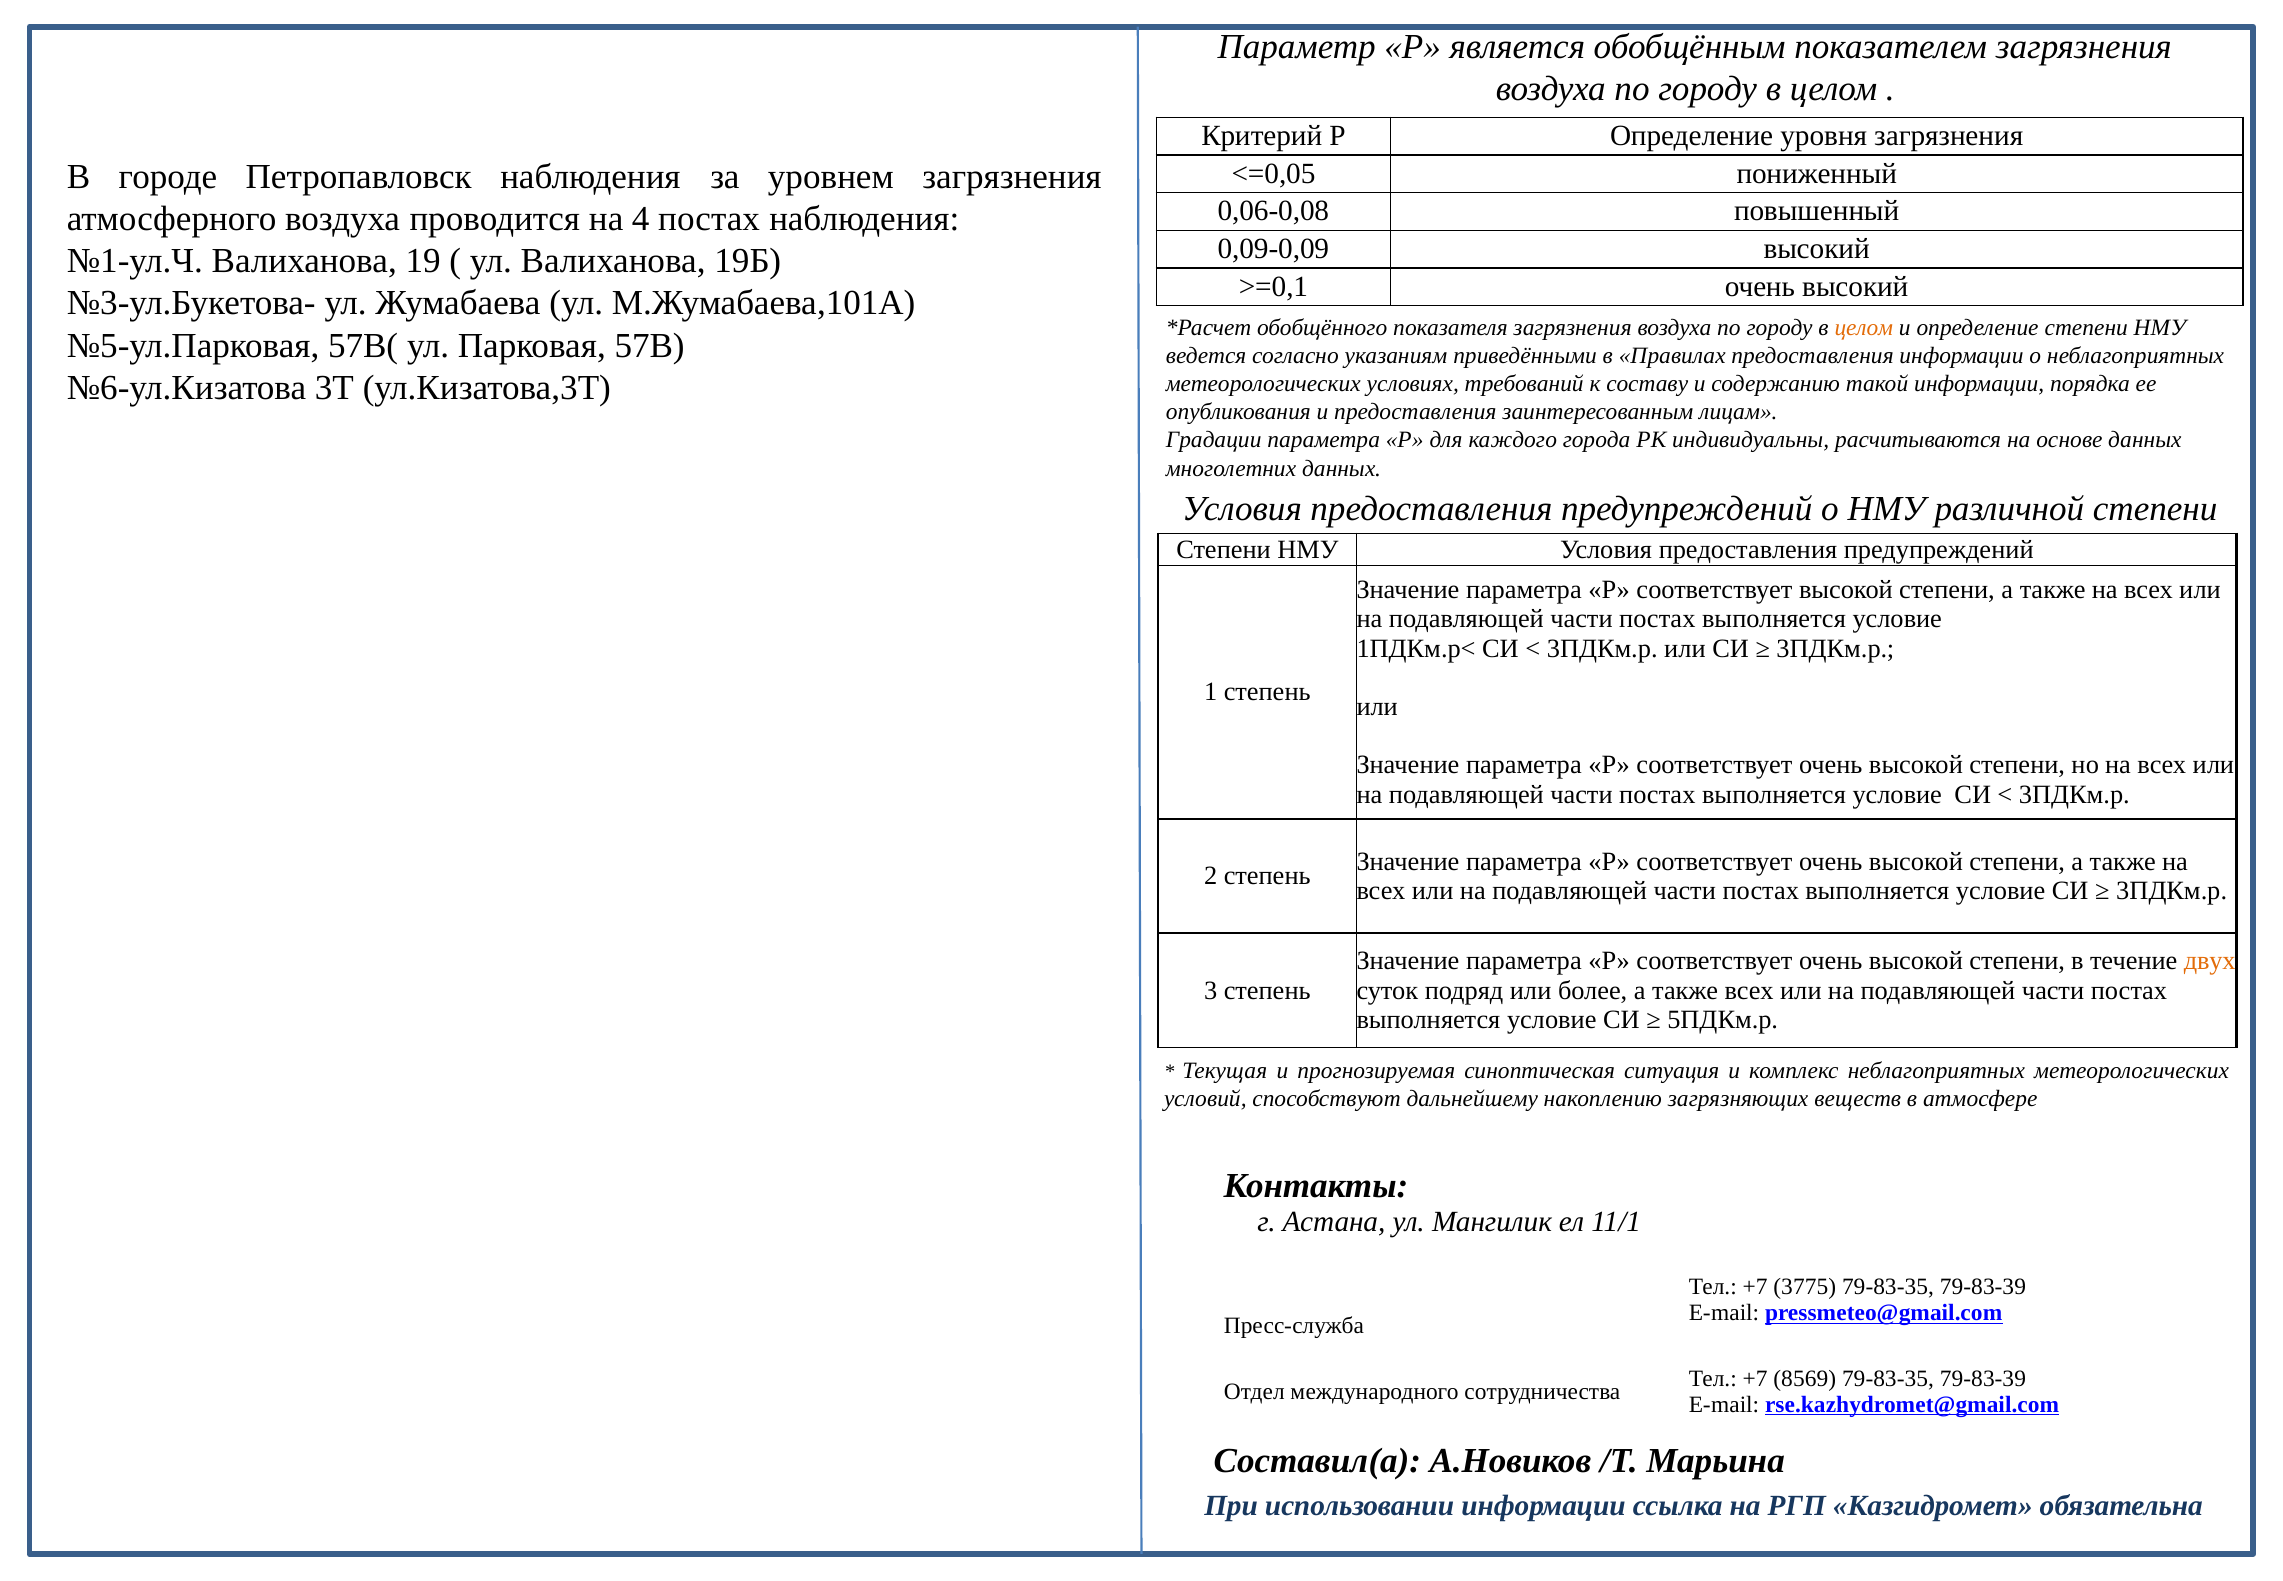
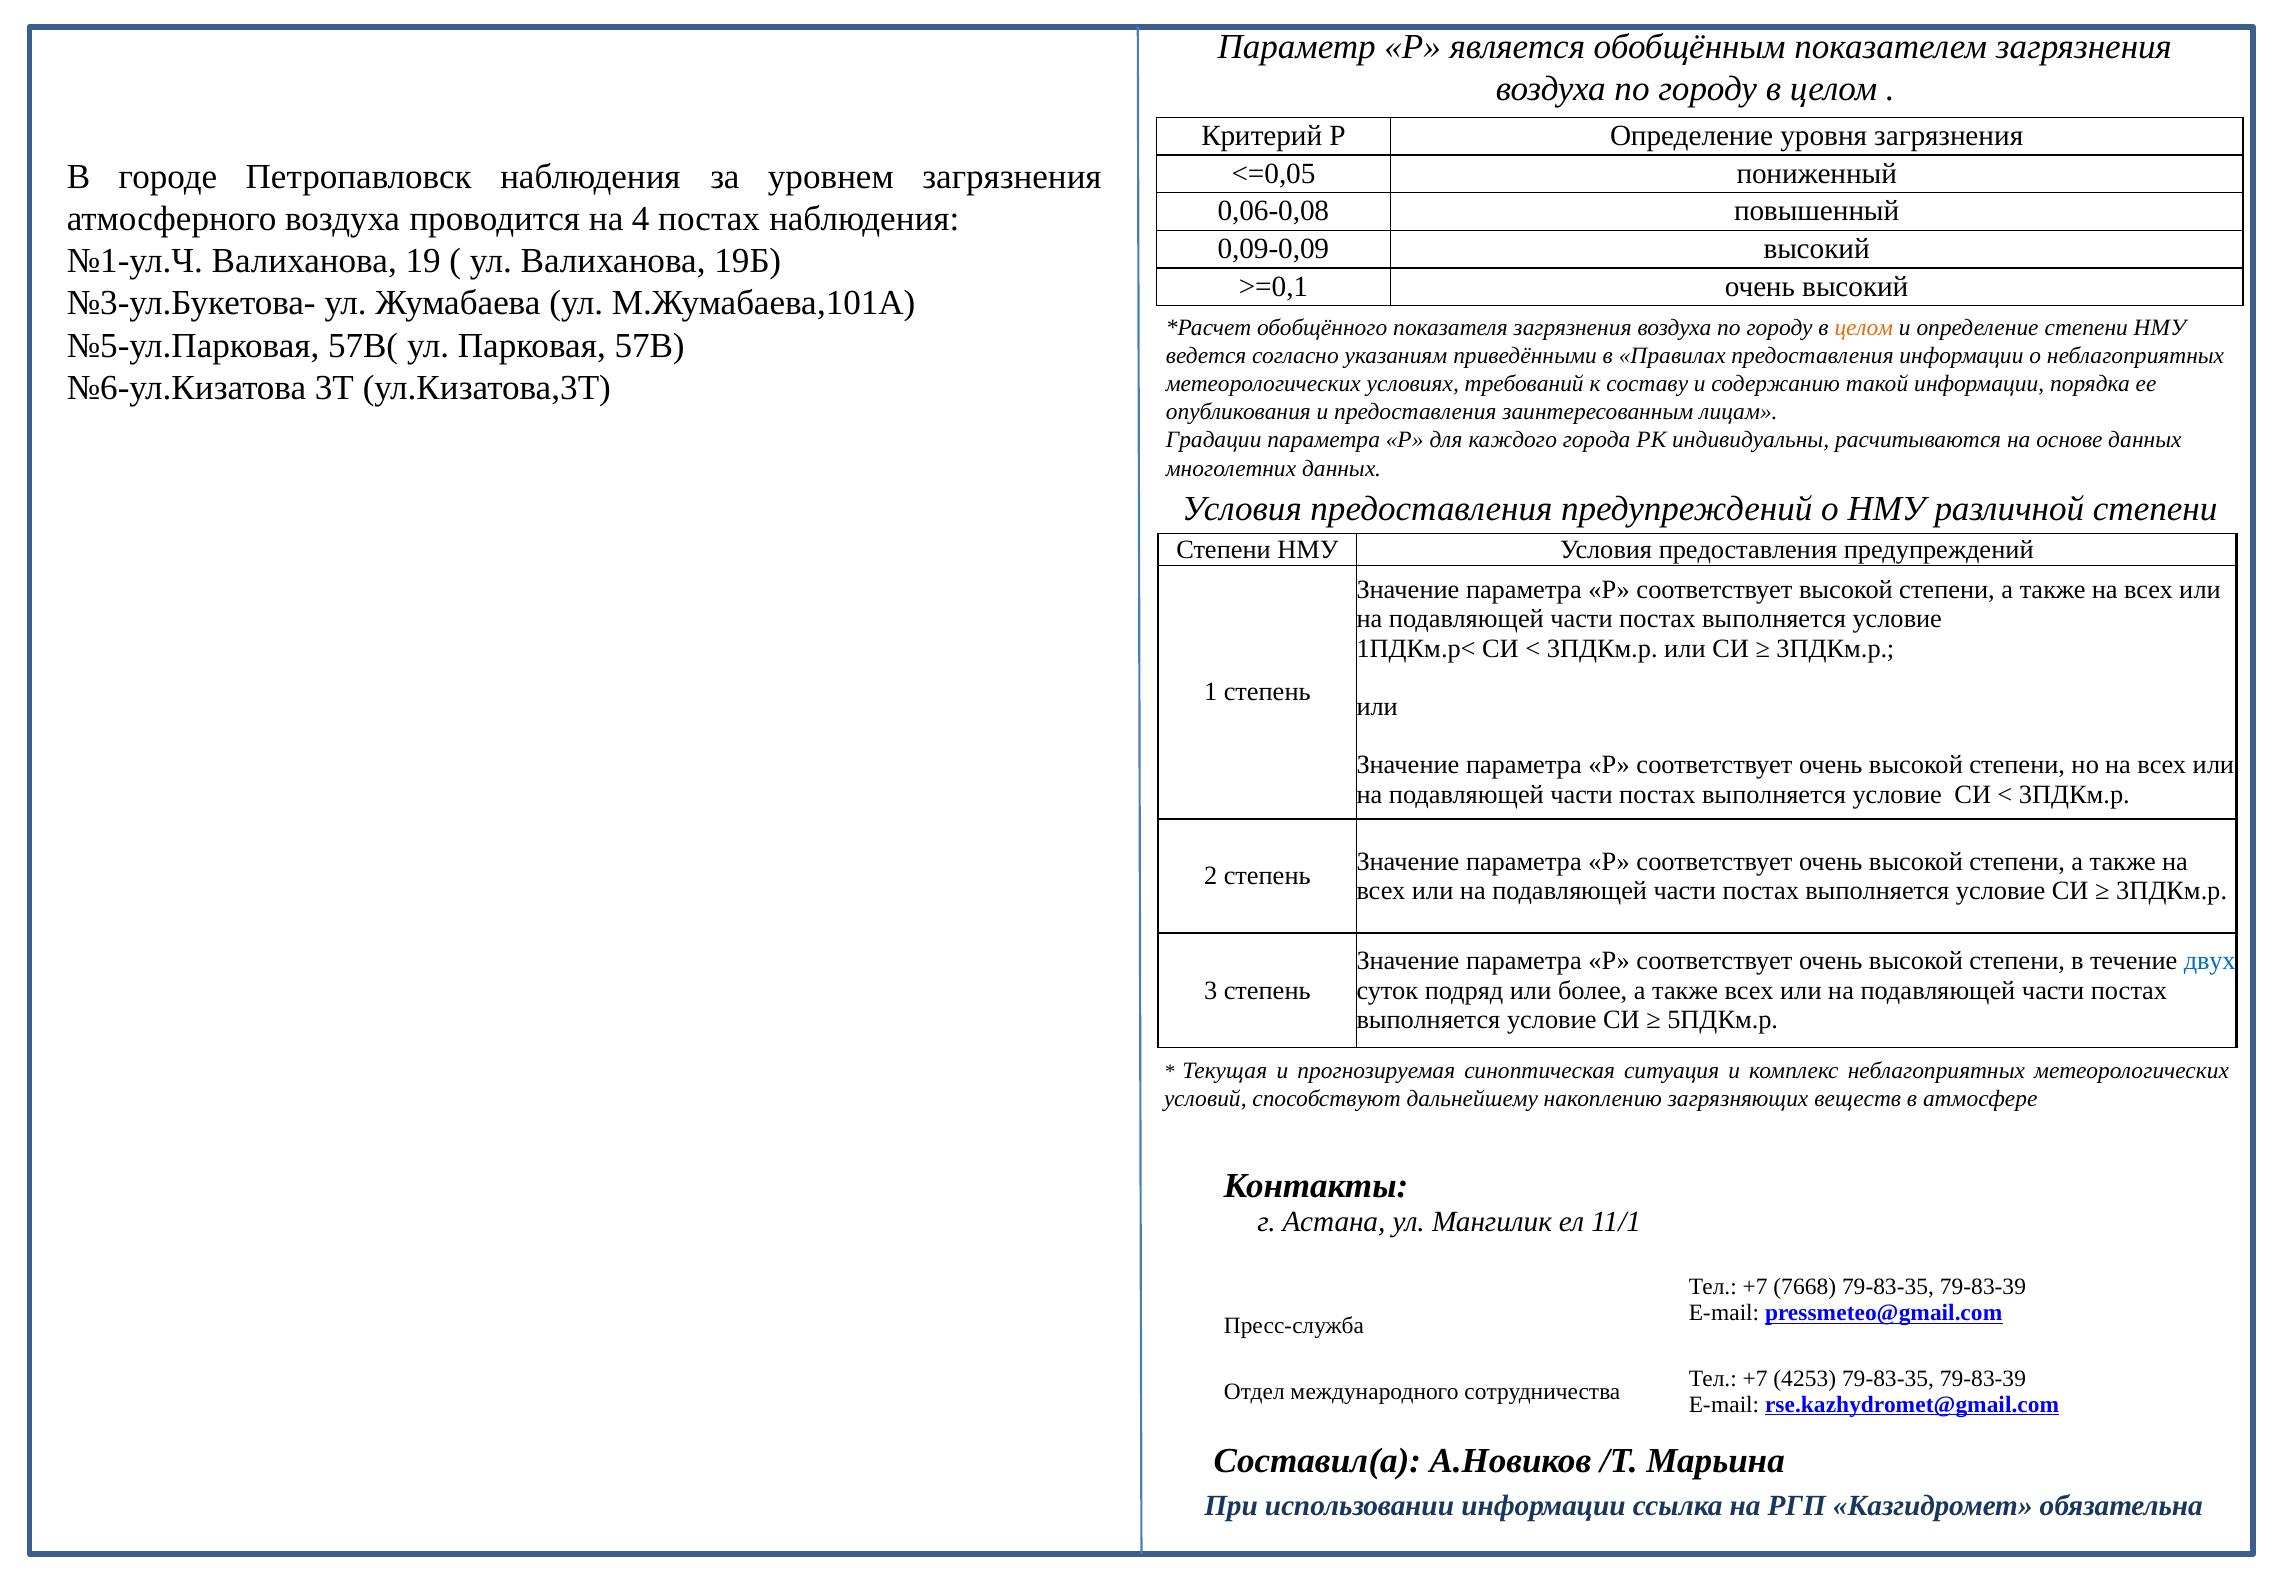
двух colour: orange -> blue (2210, 961)
3775: 3775 -> 7668 (1805, 1287)
8569: 8569 -> 4253 (1805, 1378)
